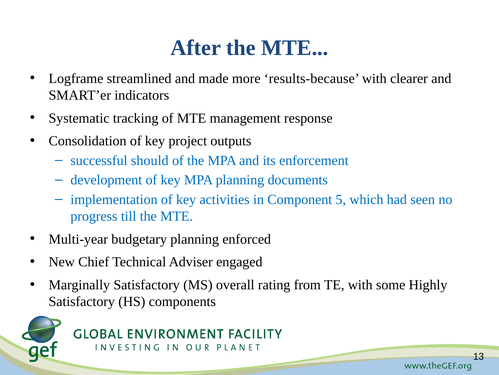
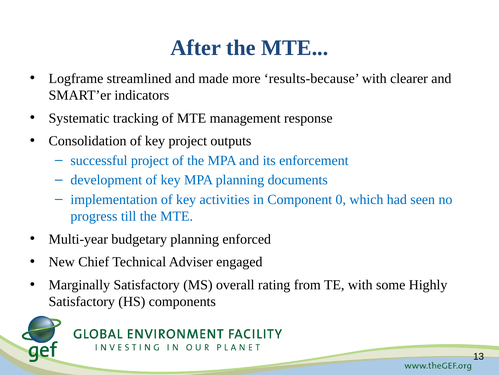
successful should: should -> project (150, 160)
5: 5 -> 0 (341, 199)
